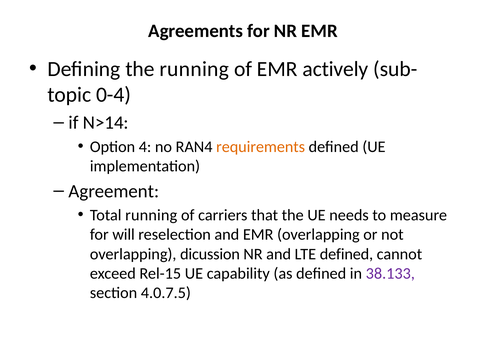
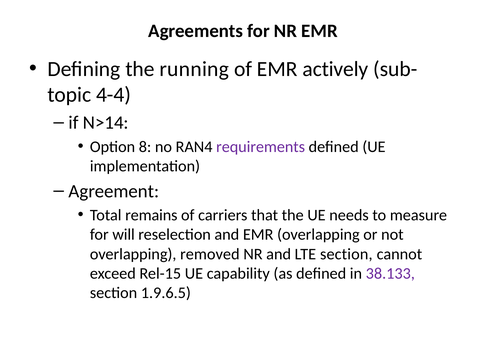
0-4: 0-4 -> 4-4 (114, 95)
4: 4 -> 8 (145, 147)
requirements colour: orange -> purple (261, 147)
Total running: running -> remains (151, 215)
dicussion: dicussion -> removed (210, 254)
LTE defined: defined -> section (346, 254)
4.0.7.5: 4.0.7.5 -> 1.9.6.5 (166, 293)
